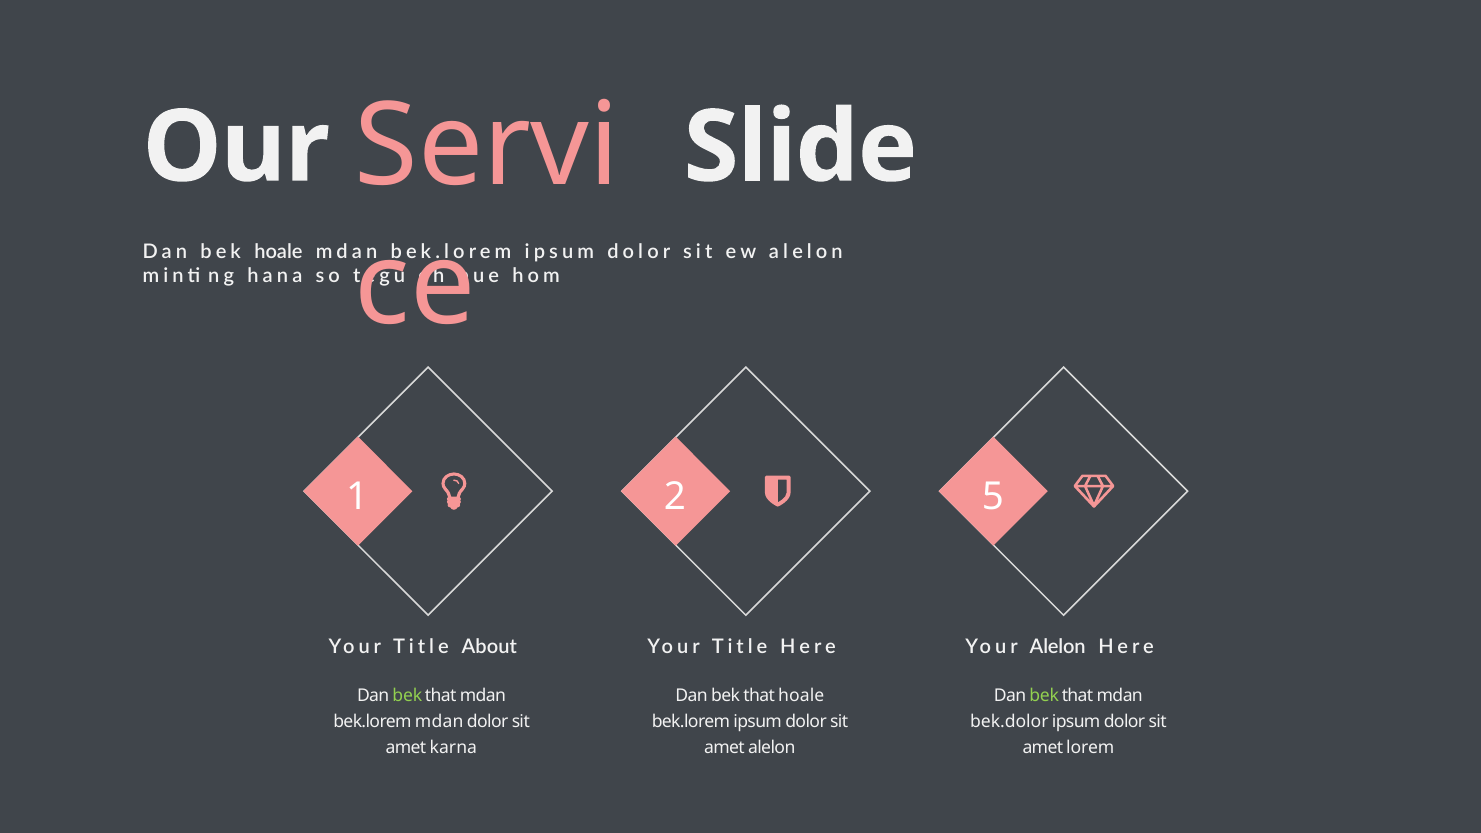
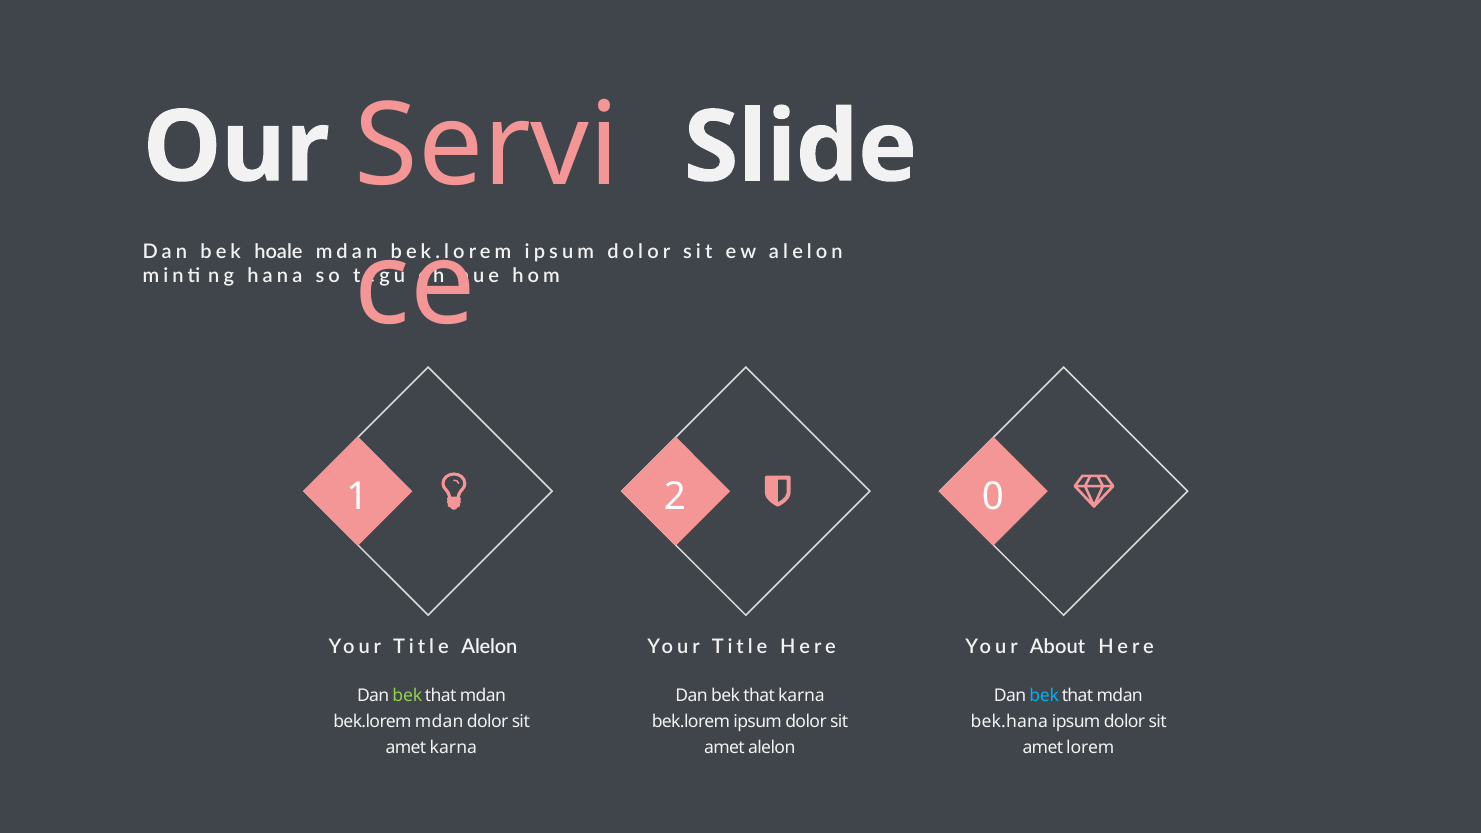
5: 5 -> 0 (993, 497)
Title About: About -> Alelon (489, 647)
Your Alelon: Alelon -> About (1058, 647)
that hoale: hoale -> karna (801, 695)
bek colour: light green -> light blue (1044, 695)
bek.dolor: bek.dolor -> bek.hana (1009, 722)
